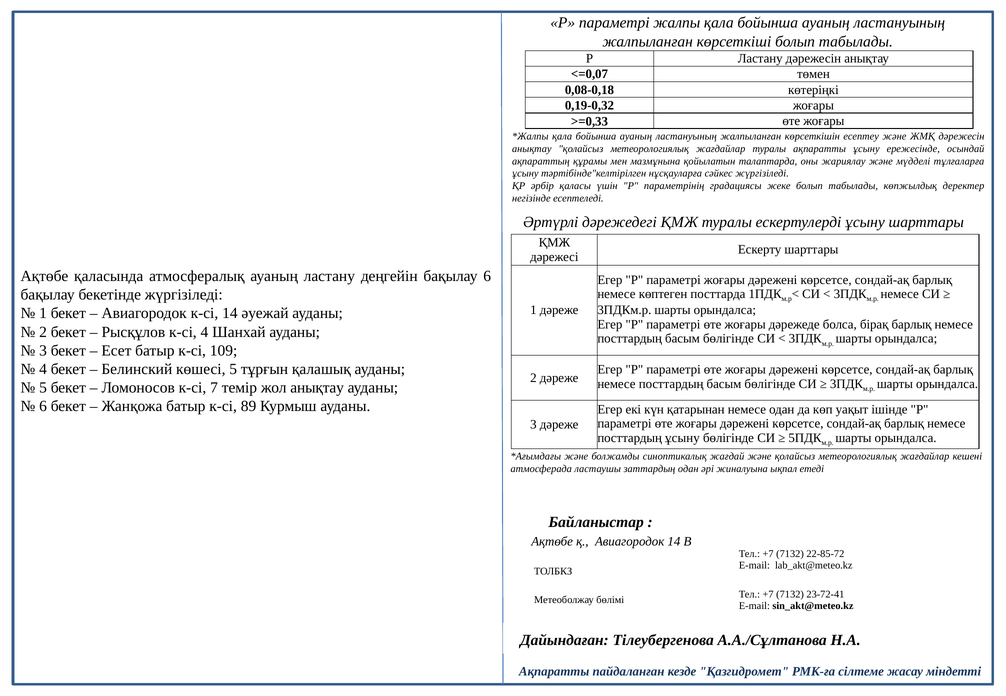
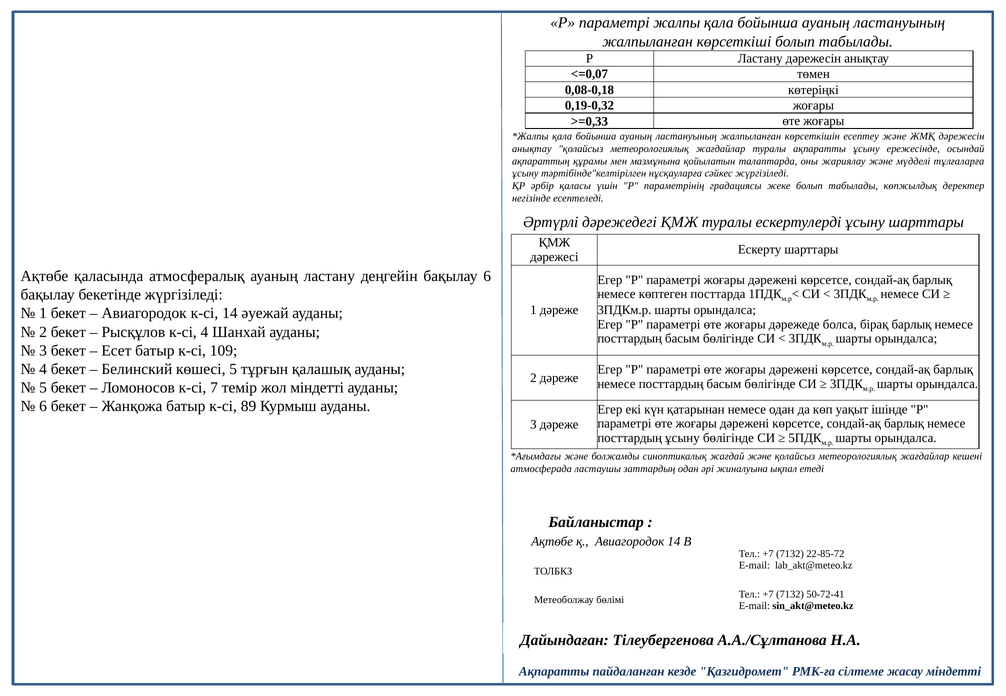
жол анықтау: анықтау -> міндетті (317, 388)
23-72-41: 23-72-41 -> 50-72-41 (825, 595)
